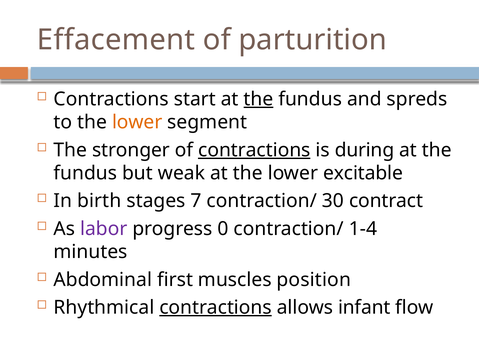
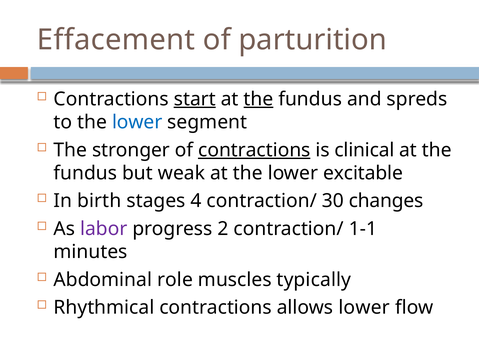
start underline: none -> present (195, 99)
lower colour: orange -> blue (137, 122)
during: during -> clinical (364, 150)
7: 7 -> 4 (196, 201)
contract: contract -> changes (386, 201)
0: 0 -> 2 (223, 229)
1-4: 1-4 -> 1-1 (363, 229)
first: first -> role (175, 280)
position: position -> typically (314, 280)
contractions underline: present -> none (216, 308)
allows infant: infant -> lower (364, 308)
